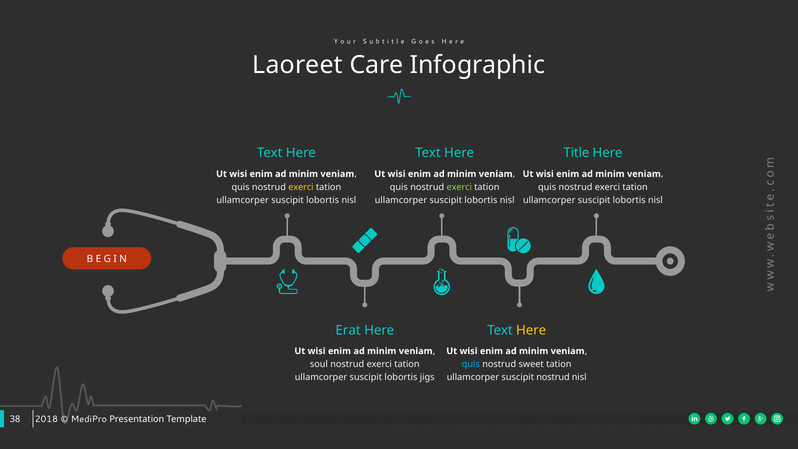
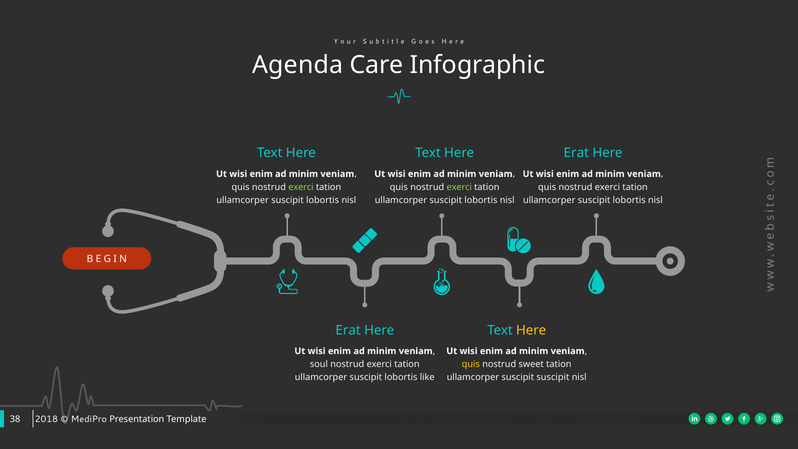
Laoreet: Laoreet -> Agenda (298, 65)
Title: Title -> Erat (576, 153)
exerci colour: yellow -> light green (301, 187)
quis colour: light blue -> yellow (471, 364)
jigs: jigs -> like (427, 377)
suscipit nostrud: nostrud -> suscipit (553, 377)
